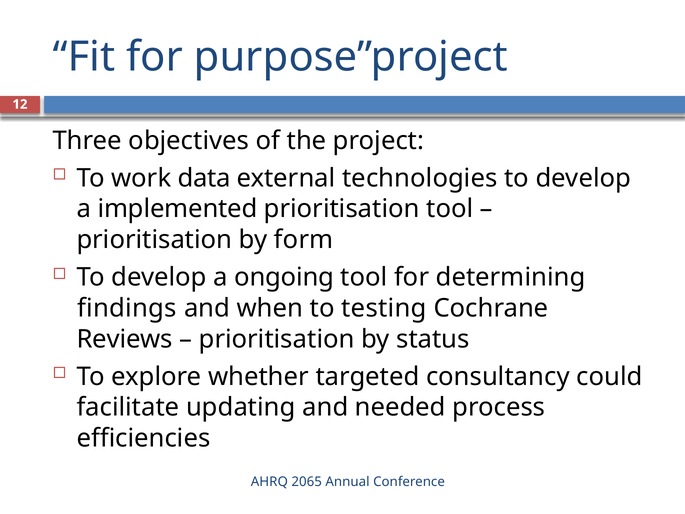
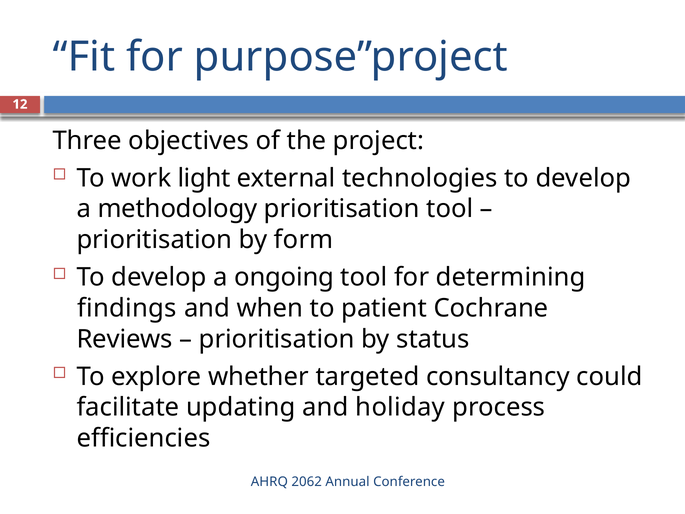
data: data -> light (204, 178)
implemented: implemented -> methodology (178, 209)
testing: testing -> patient (384, 308)
needed: needed -> holiday (400, 407)
2065: 2065 -> 2062 (307, 482)
